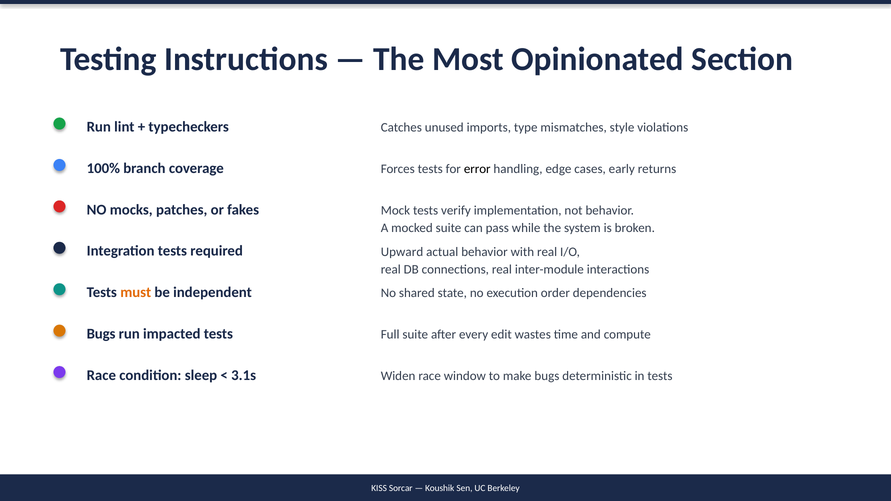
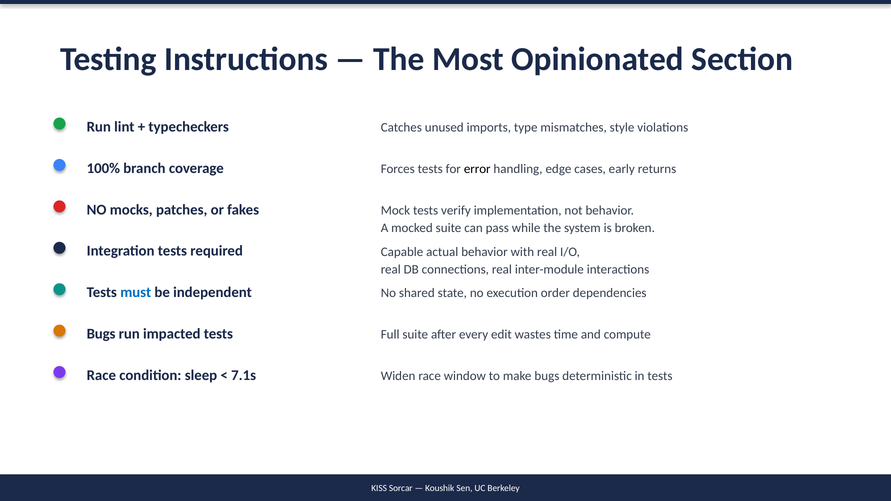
Upward: Upward -> Capable (402, 252)
must colour: orange -> blue (136, 293)
3.1s: 3.1s -> 7.1s (244, 375)
